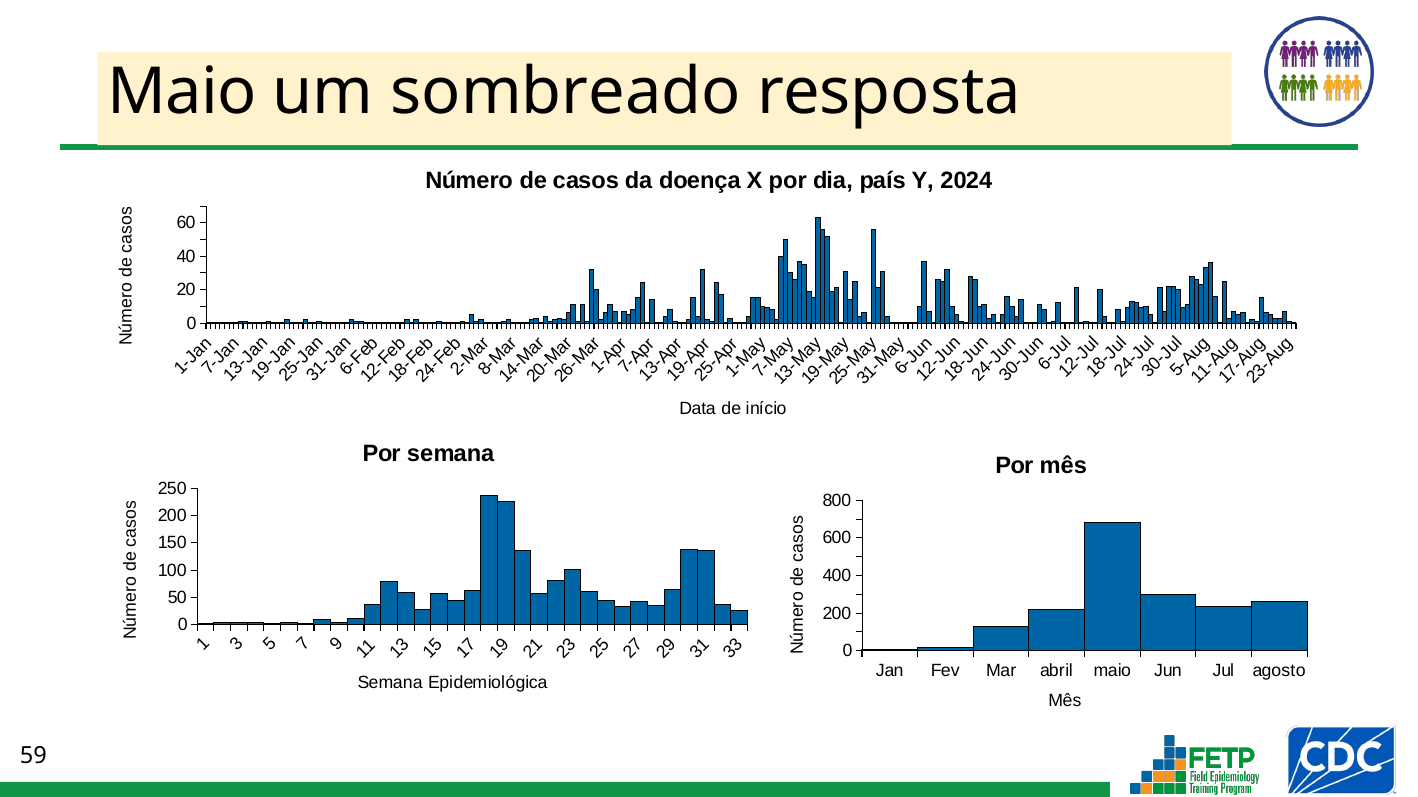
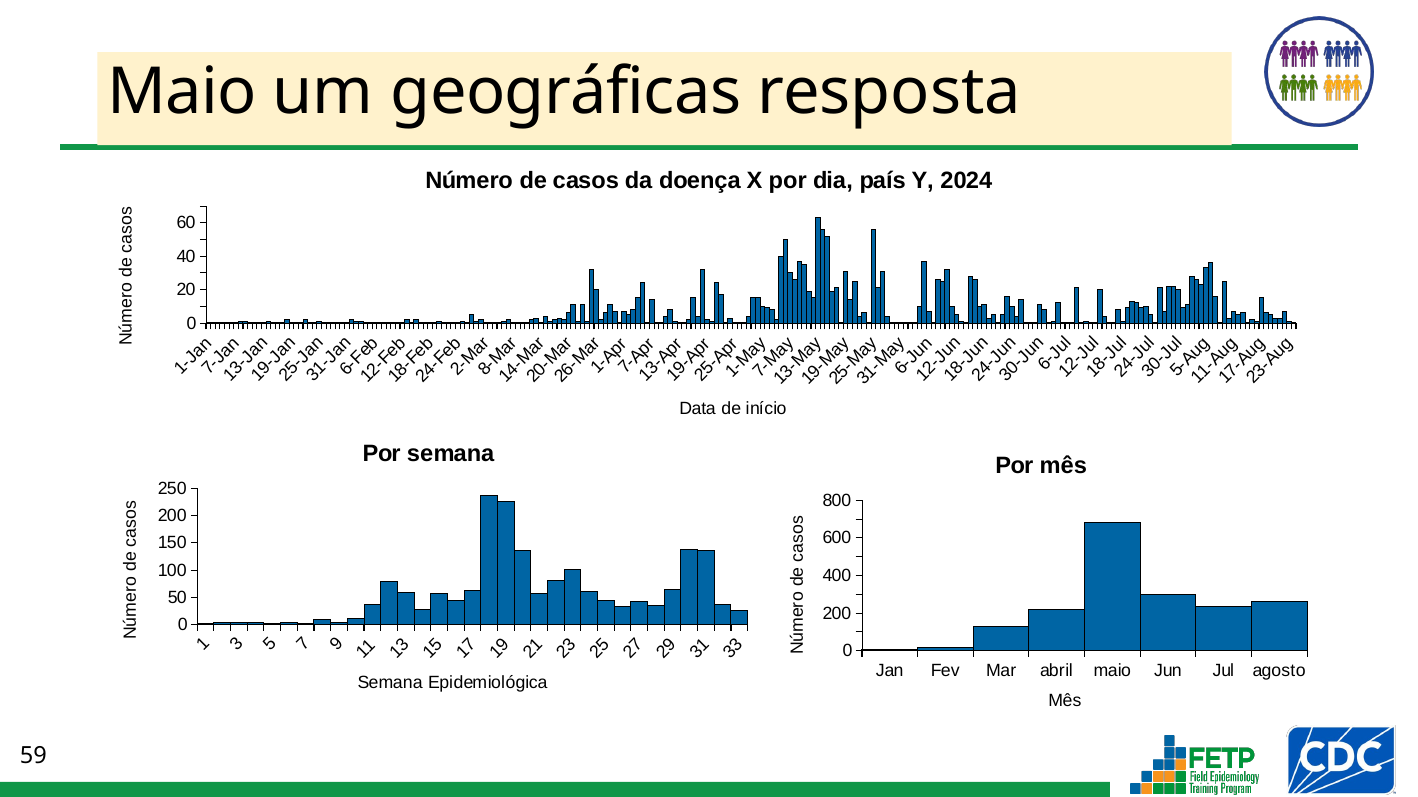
sombreado: sombreado -> geográficas (566, 92)
